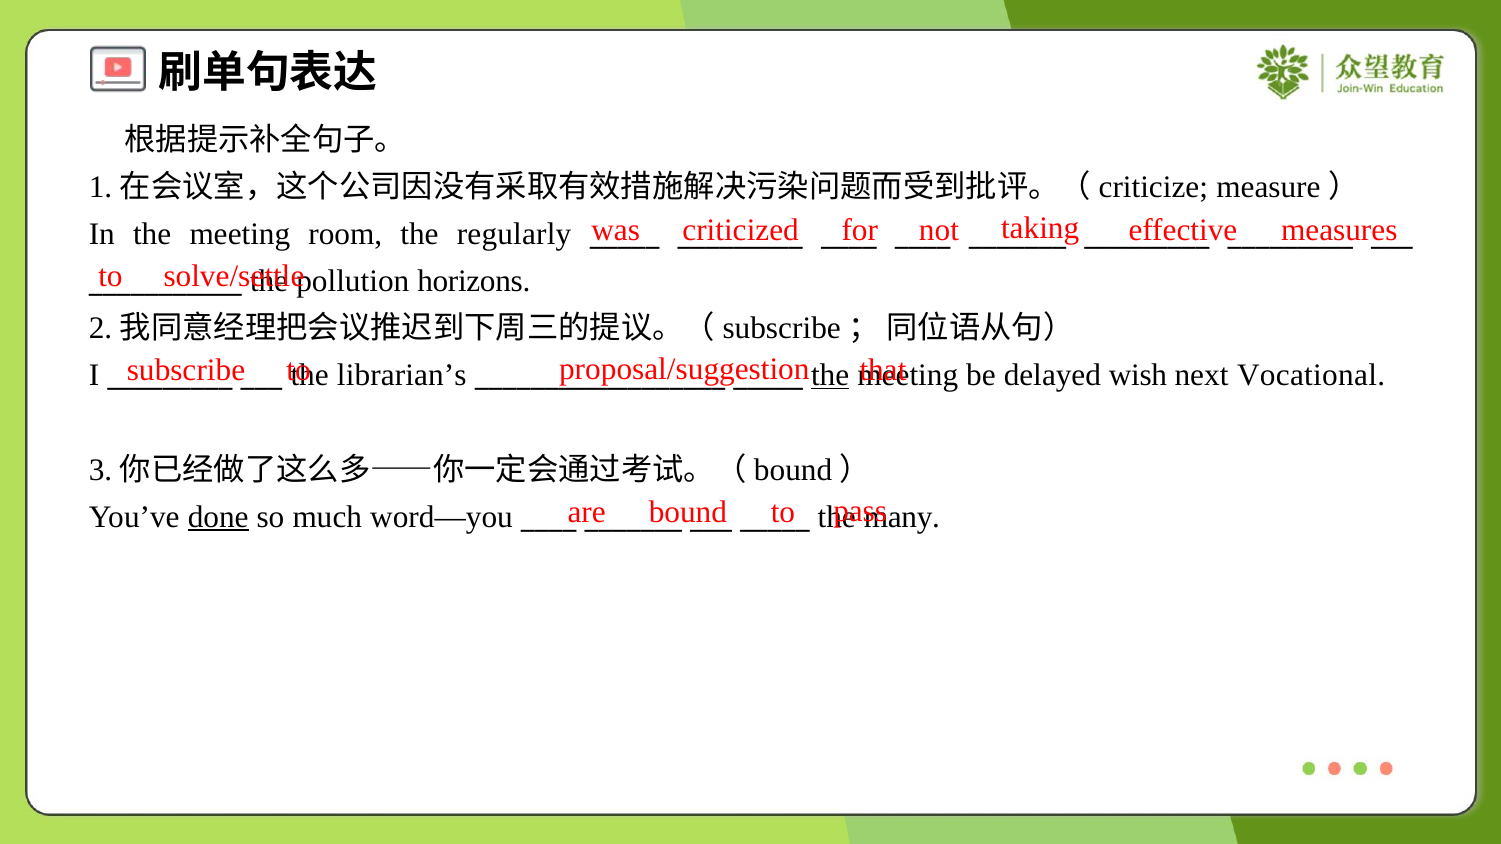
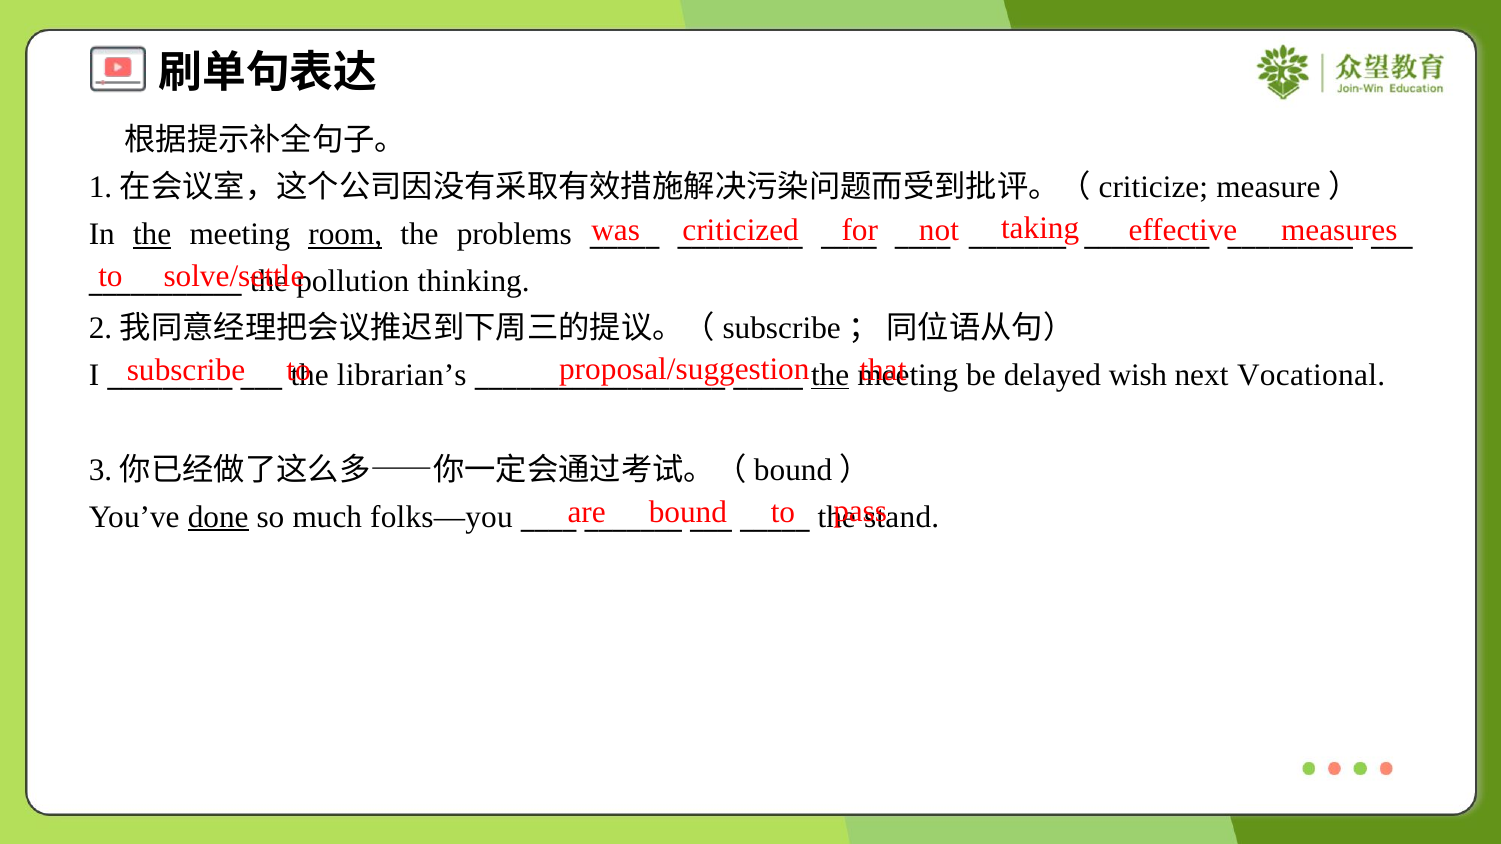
the underline: none -> present (152, 235)
room underline: none -> present (345, 235)
regularly: regularly -> problems (514, 235)
horizons: horizons -> thinking (474, 281)
word—you: word—you -> folks—you (441, 517)
many: many -> stand (902, 517)
